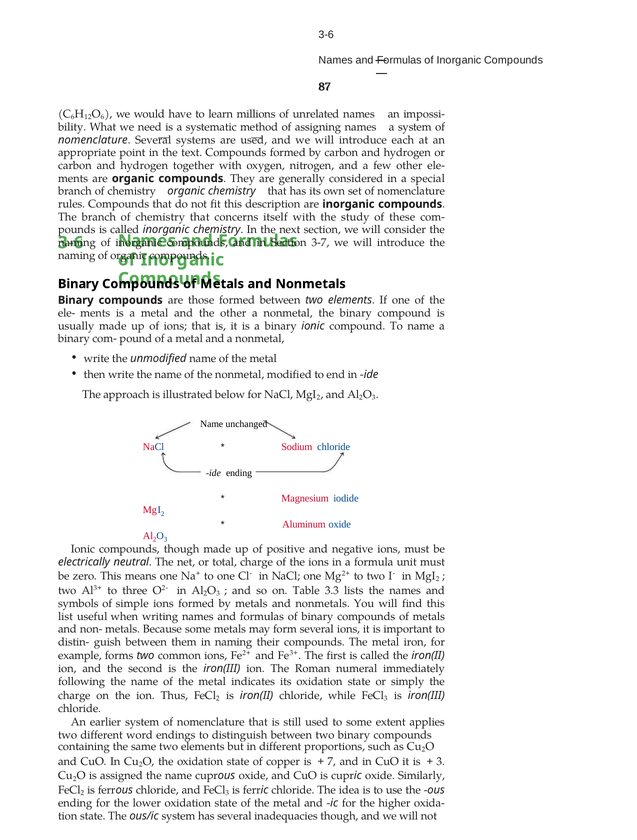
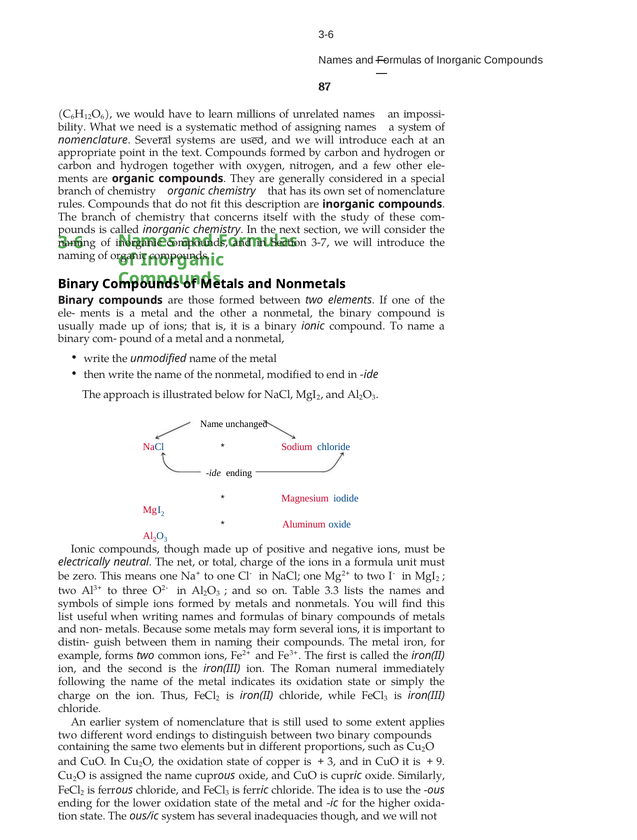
7: 7 -> 3 (332, 761)
3: 3 -> 9 (441, 761)
